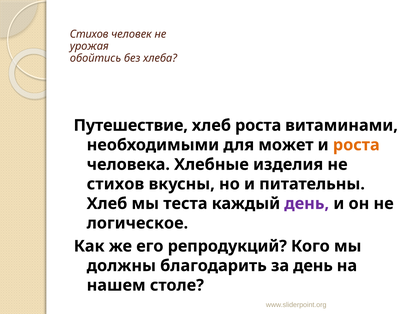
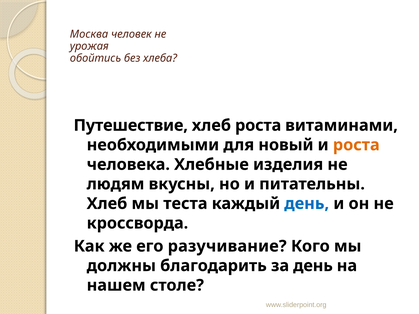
Стихов: Стихов -> Москва (89, 34)
может: может -> новый (286, 145)
стихов: стихов -> людям (116, 184)
день colour: purple -> blue (307, 204)
логическое: логическое -> кроссворда (137, 223)
репродукций: репродукций -> разучивание (227, 246)
